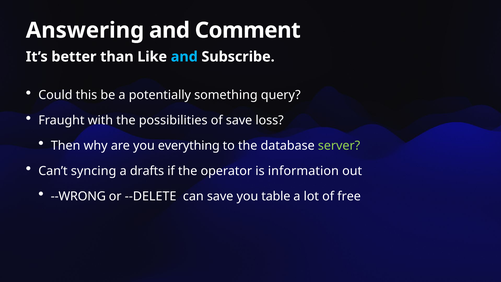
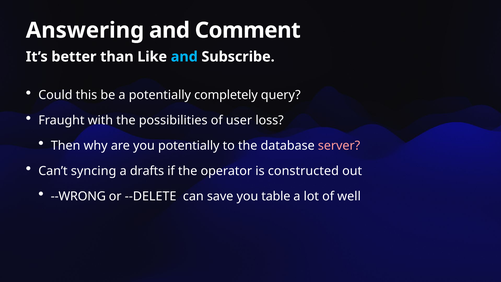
something: something -> completely (226, 95)
of save: save -> user (239, 120)
you everything: everything -> potentially (189, 146)
server colour: light green -> pink (339, 146)
information: information -> constructed (303, 171)
free: free -> well (349, 196)
